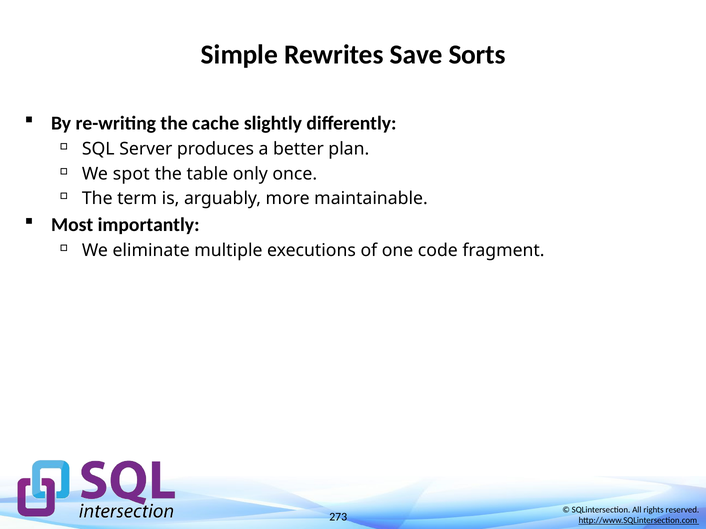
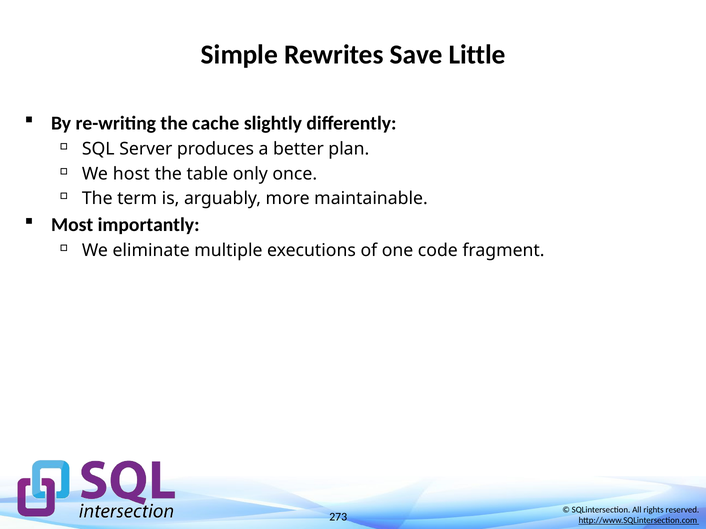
Sorts: Sorts -> Little (477, 55)
spot: spot -> host (131, 174)
